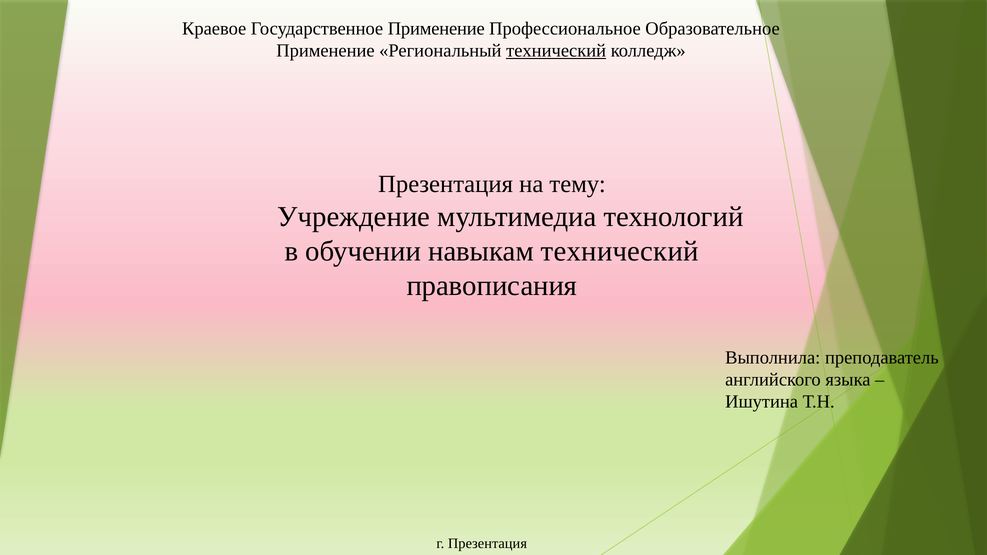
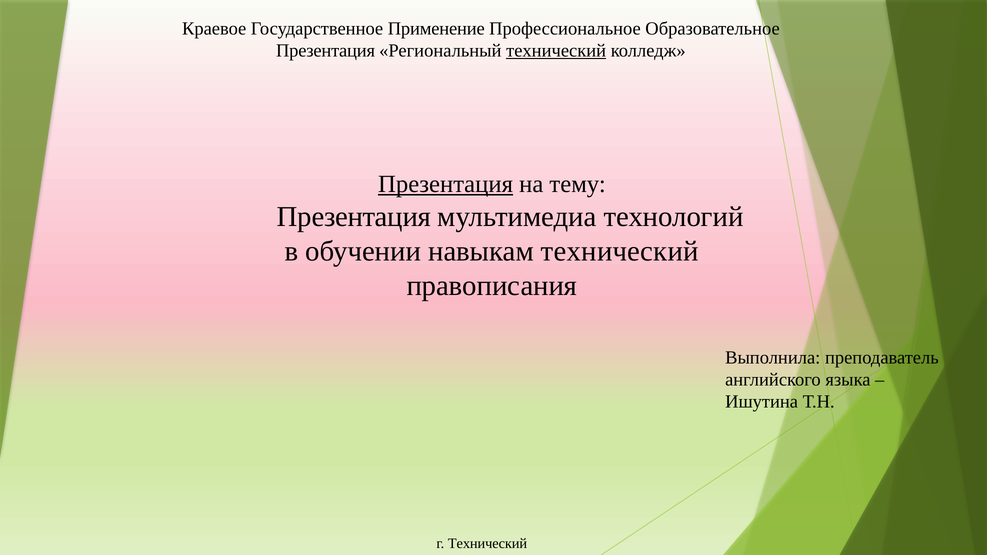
Применение: Применение -> Презентация (326, 51)
Презентация underline: none -> present (446, 184)
Учреждение: Учреждение -> Презентация (354, 217)
г Презентация: Презентация -> Технический (488, 544)
